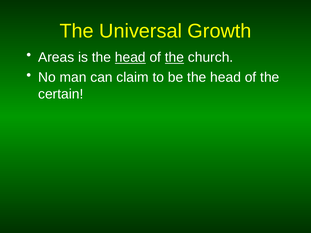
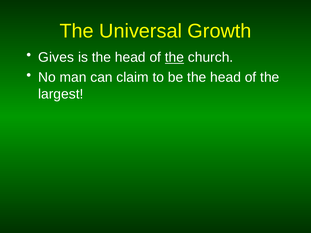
Areas: Areas -> Gives (56, 57)
head underline: present -> none (130, 57)
certain: certain -> largest (61, 94)
